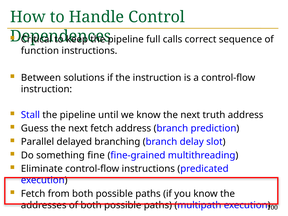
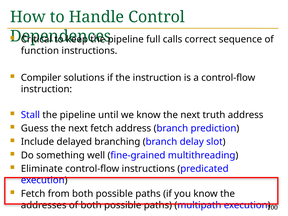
Between: Between -> Compiler (41, 78)
Parallel: Parallel -> Include (37, 142)
fine: fine -> well (96, 155)
